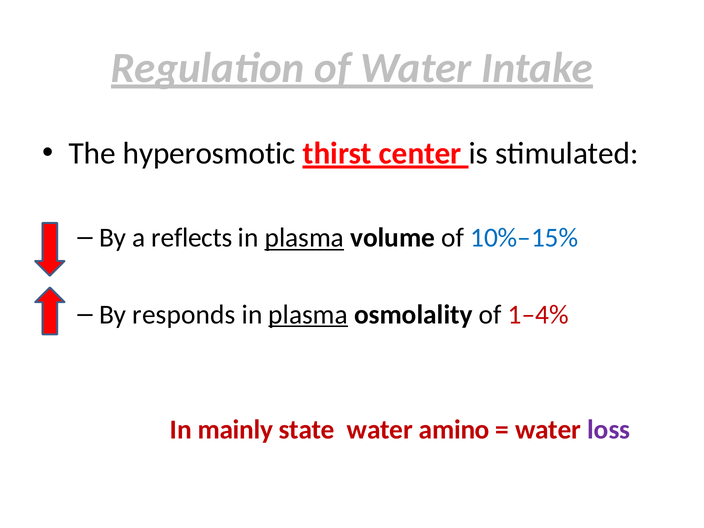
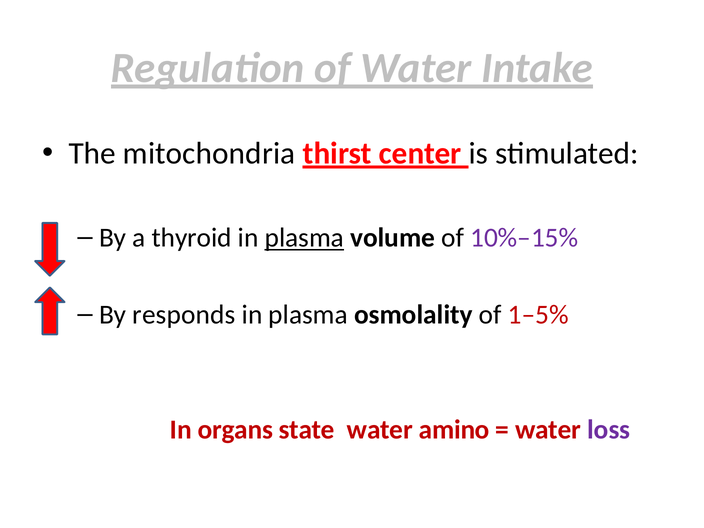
hyperosmotic: hyperosmotic -> mitochondria (209, 154)
reflects: reflects -> thyroid (192, 238)
10%–15% colour: blue -> purple (524, 238)
plasma underline: present -> none (308, 315)
1–4%: 1–4% -> 1–5% (538, 315)
mainly: mainly -> organs (235, 430)
